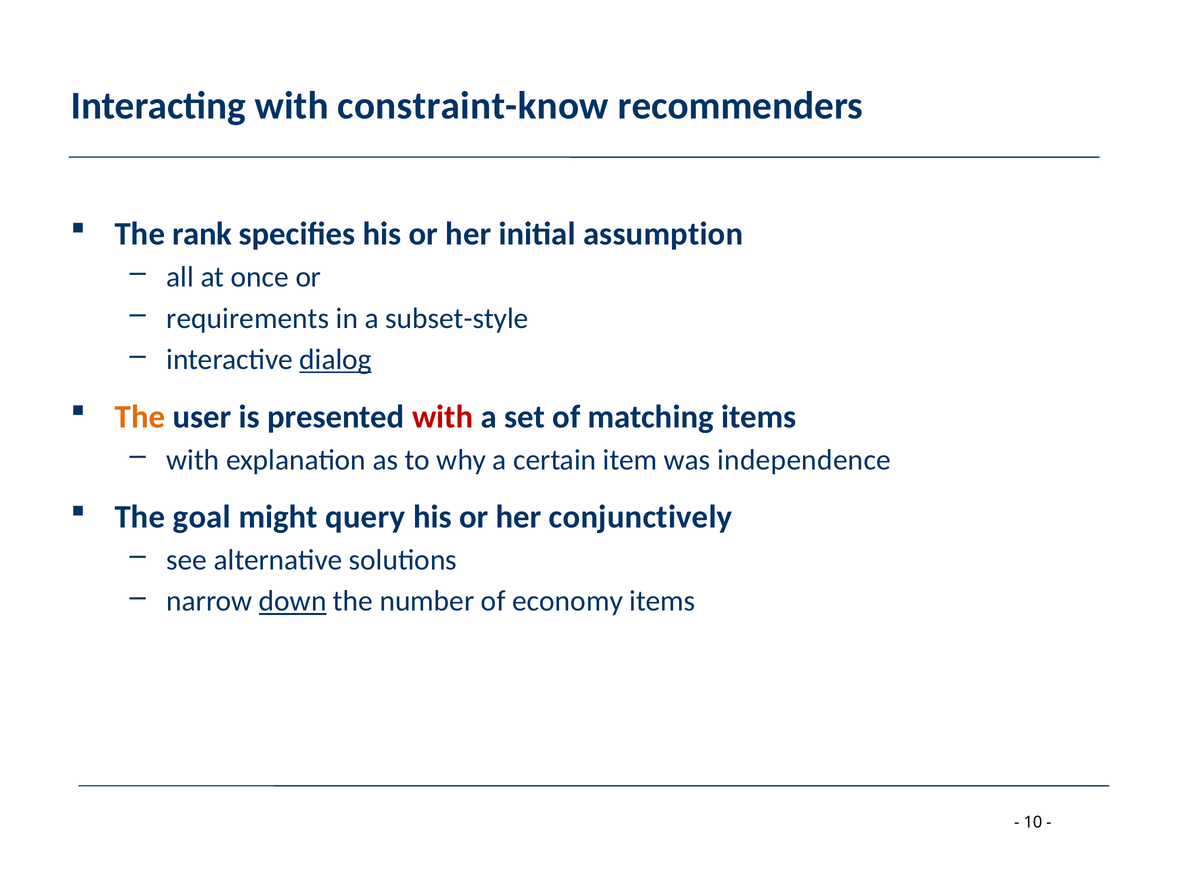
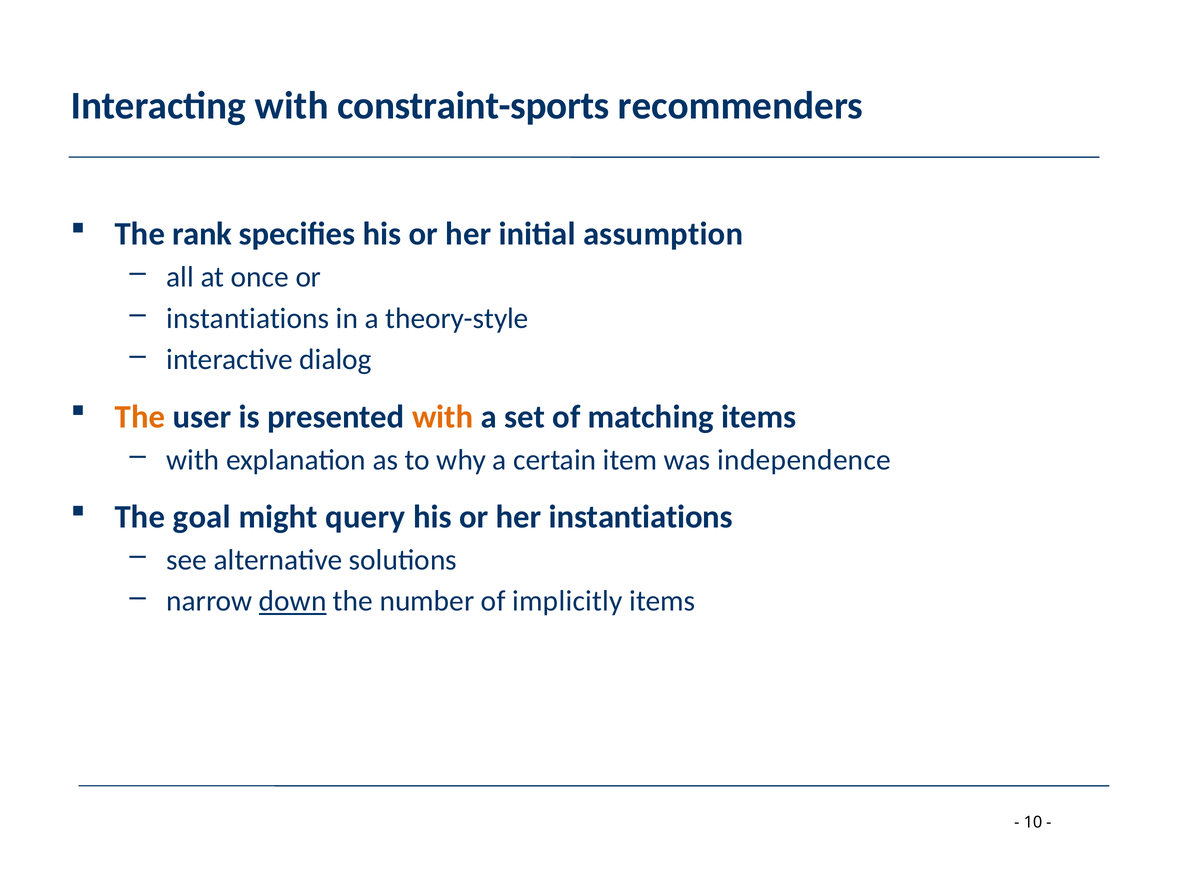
constraint-know: constraint-know -> constraint-sports (473, 106)
requirements: requirements -> instantiations (248, 318)
subset-style: subset-style -> theory-style (457, 318)
dialog underline: present -> none (336, 359)
with colour: red -> orange (443, 417)
her conjunctively: conjunctively -> instantiations (641, 517)
economy: economy -> implicitly (567, 601)
